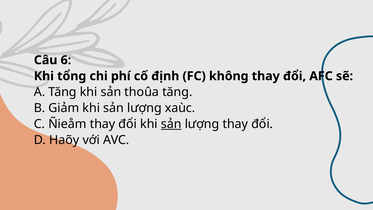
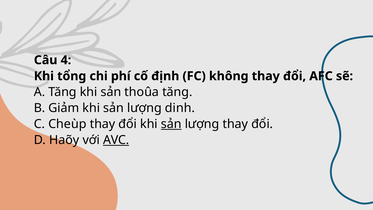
6: 6 -> 4 (66, 60)
xaùc: xaùc -> dinh (180, 108)
Ñieåm: Ñieåm -> Cheùp (67, 124)
AVC underline: none -> present (116, 140)
